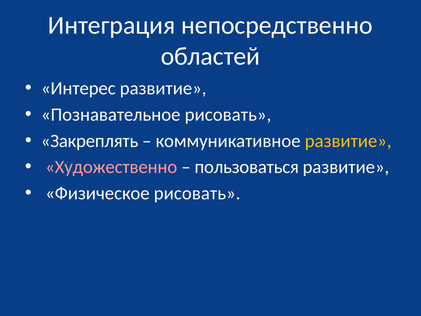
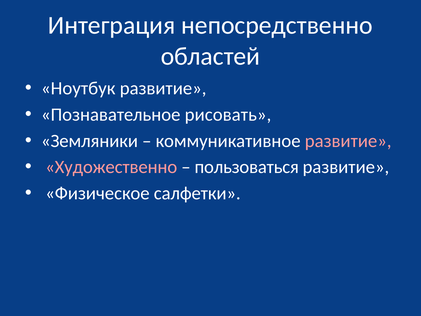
Интерес: Интерес -> Ноутбук (78, 88)
Закреплять: Закреплять -> Земляники (90, 141)
развитие colour: yellow -> pink (348, 141)
Физическое рисовать: рисовать -> салфетки (197, 193)
